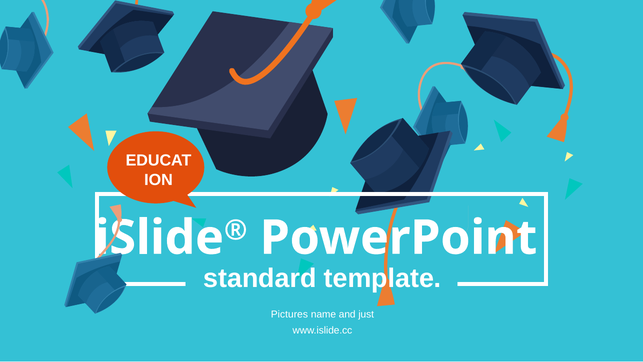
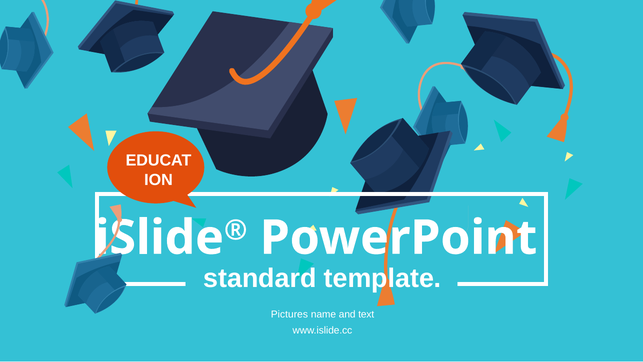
just: just -> text (366, 314)
